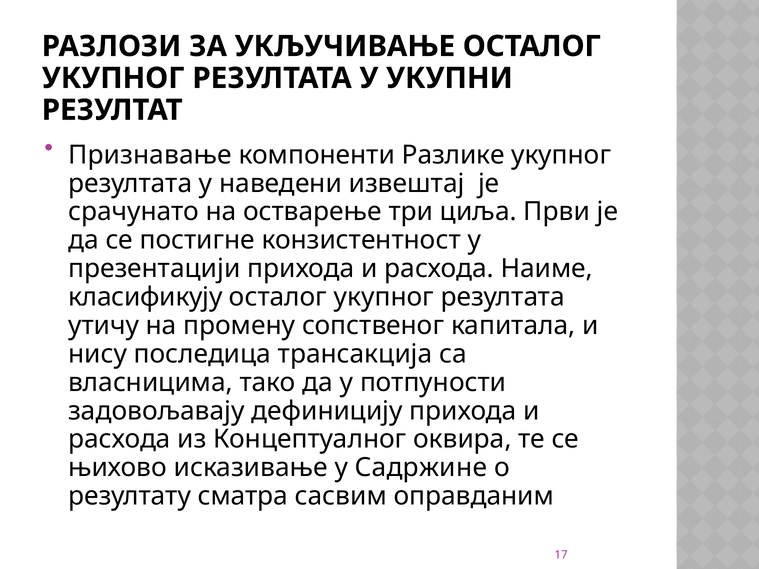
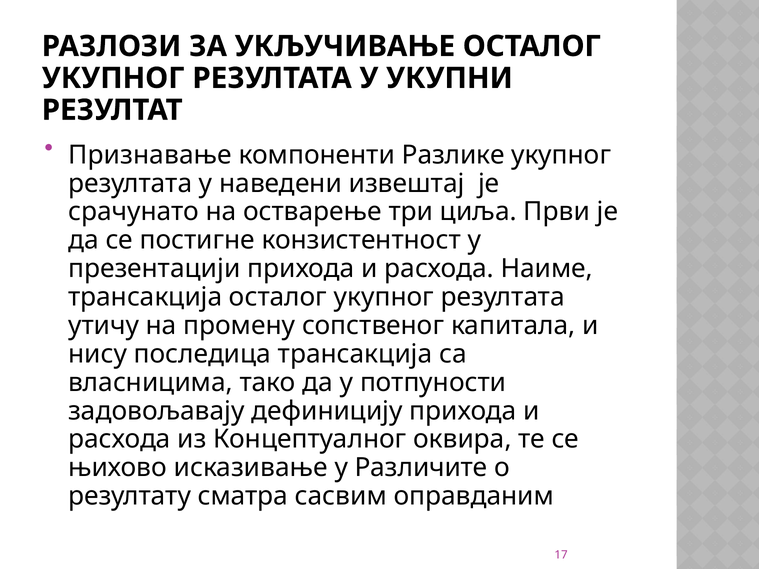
класификују: класификују -> трансакција (145, 297)
Садржине: Садржине -> Различите (421, 468)
